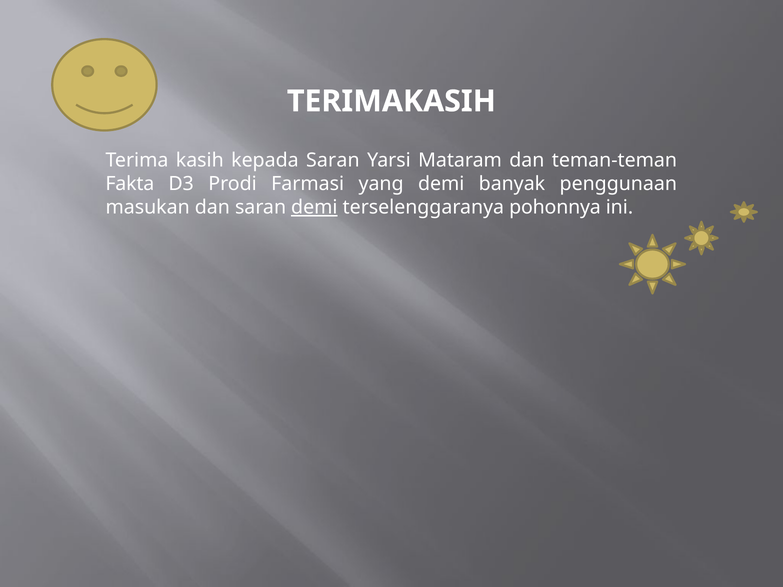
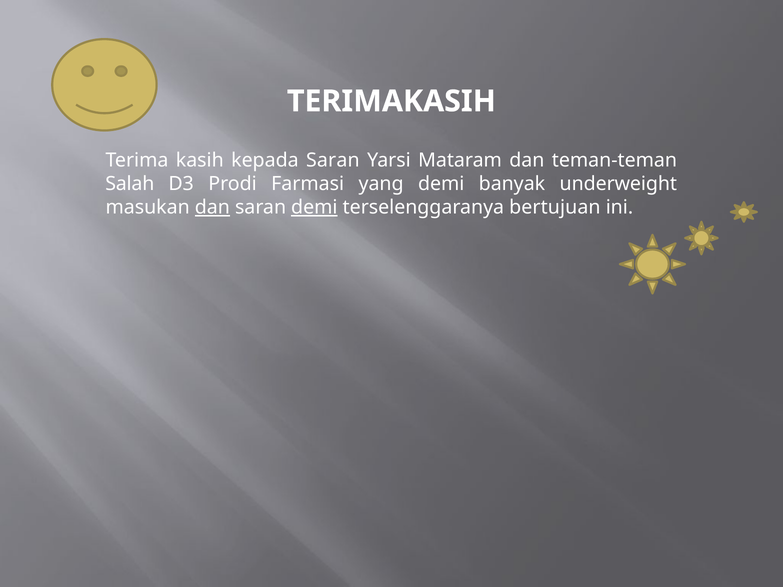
Fakta: Fakta -> Salah (130, 184)
penggunaan: penggunaan -> underweight (618, 184)
dan underline: none -> present (212, 207)
pohonnya: pohonnya -> bertujuan (555, 207)
